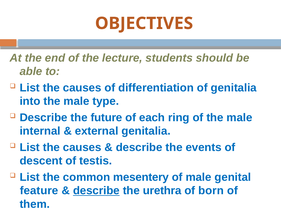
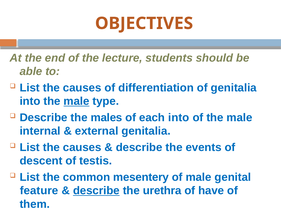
male underline: none -> present (76, 102)
future: future -> males (106, 118)
each ring: ring -> into (179, 118)
born: born -> have (211, 191)
